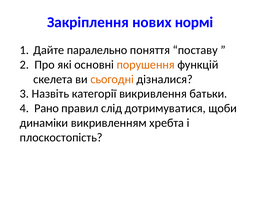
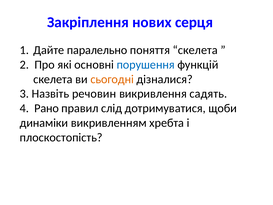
нормі: нормі -> серця (194, 22)
поняття поставу: поставу -> скелета (195, 50)
порушення colour: orange -> blue (146, 65)
категорії: категорії -> речовин (94, 94)
батьки: батьки -> садять (208, 94)
